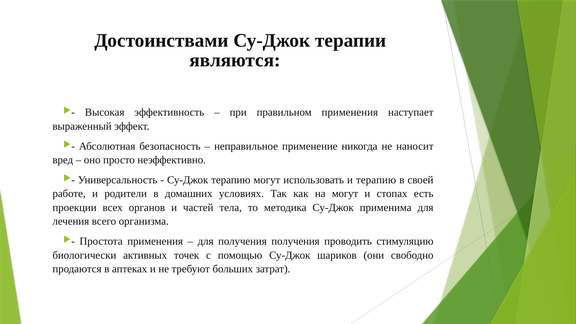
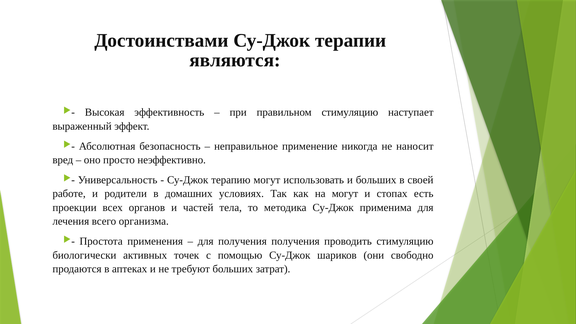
правильном применения: применения -> стимуляцию (350, 112)
и терапию: терапию -> больших (376, 180)
